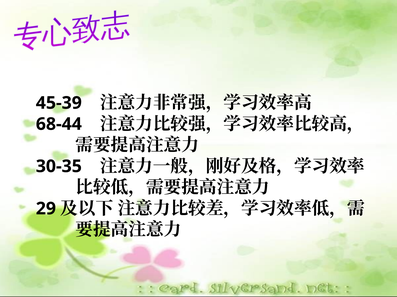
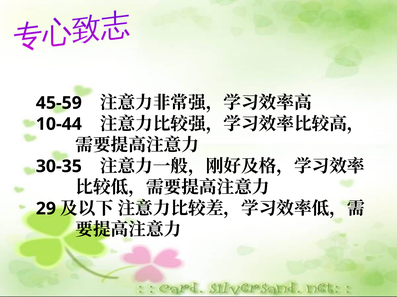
45-39: 45-39 -> 45-59 (59, 103)
68-44: 68-44 -> 10-44 (59, 124)
